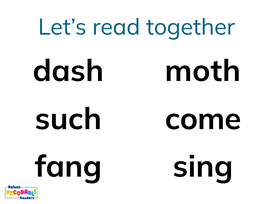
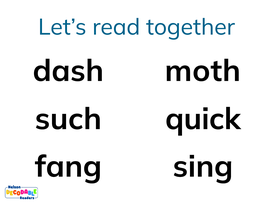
come: come -> quick (203, 120)
